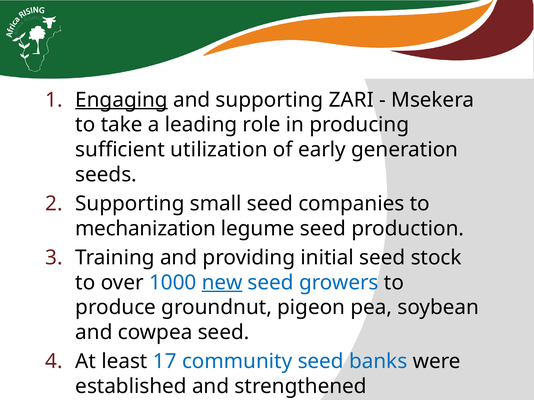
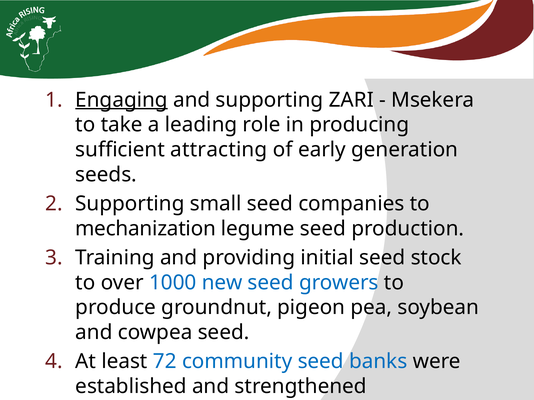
utilization: utilization -> attracting (219, 150)
new underline: present -> none (222, 283)
17: 17 -> 72 (165, 362)
